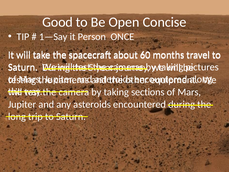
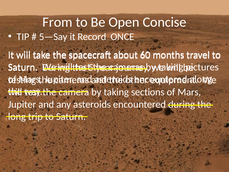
Good: Good -> From (57, 22)
1—Say: 1—Say -> 5—Say (53, 37)
Person: Person -> Record (92, 37)
